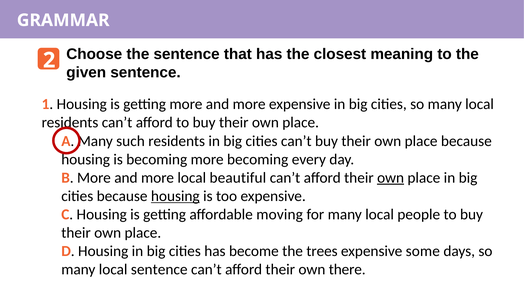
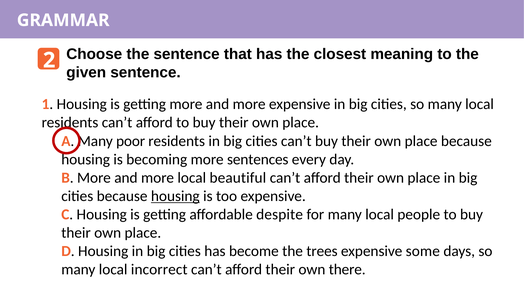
such: such -> poor (131, 141)
more becoming: becoming -> sentences (258, 159)
own underline: present -> none (391, 178)
moving: moving -> despite (280, 214)
local sentence: sentence -> incorrect (159, 269)
